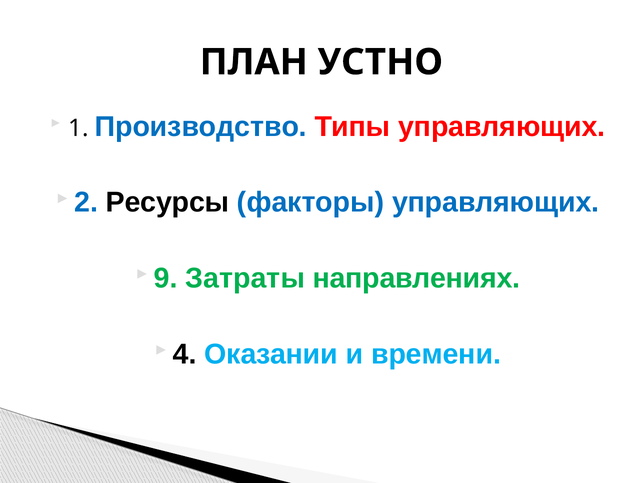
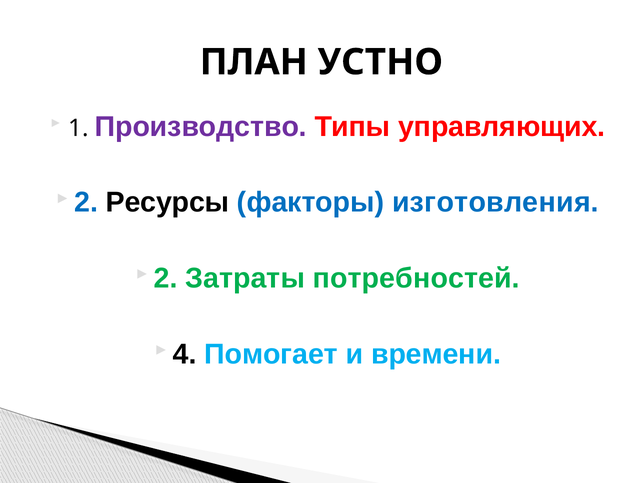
Производство colour: blue -> purple (201, 126)
факторы управляющих: управляющих -> изготовления (495, 202)
9: 9 -> 2 (166, 278)
направлениях: направлениях -> потребностей (416, 278)
Оказании: Оказании -> Помогает (271, 354)
